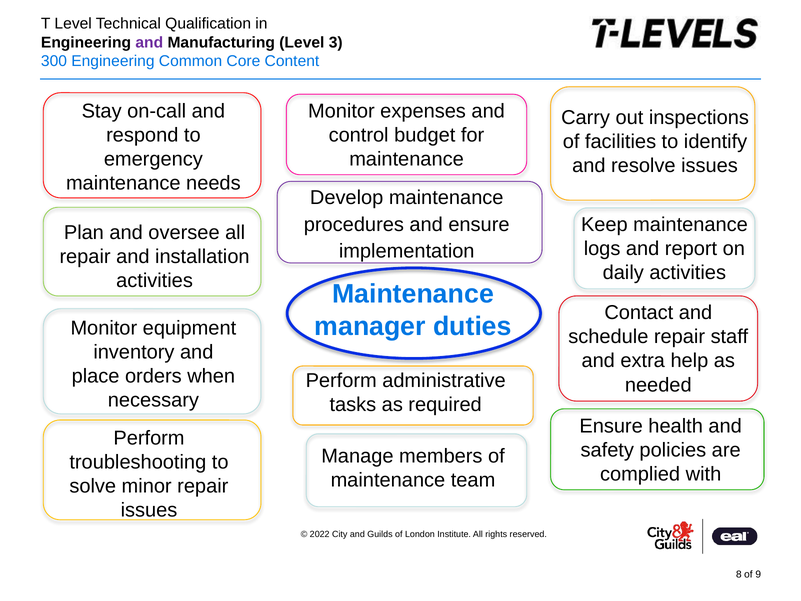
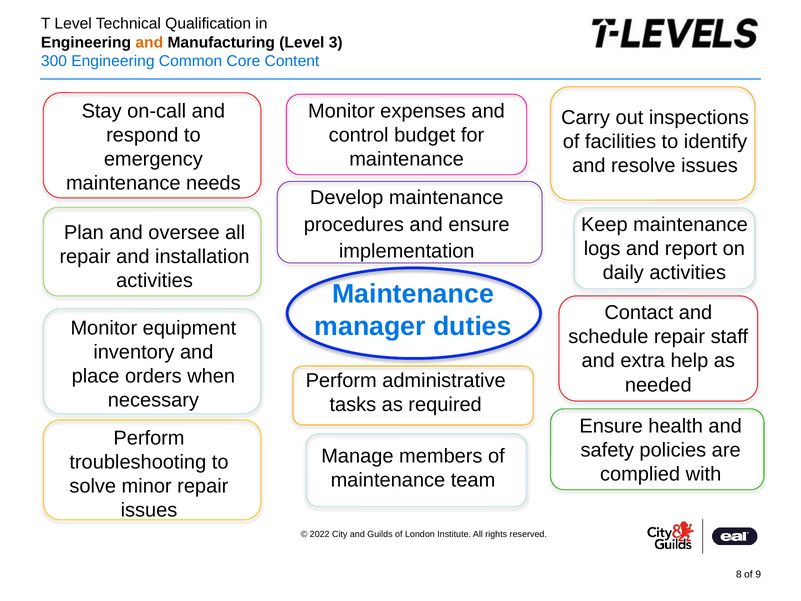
and colour: purple -> orange (149, 42)
